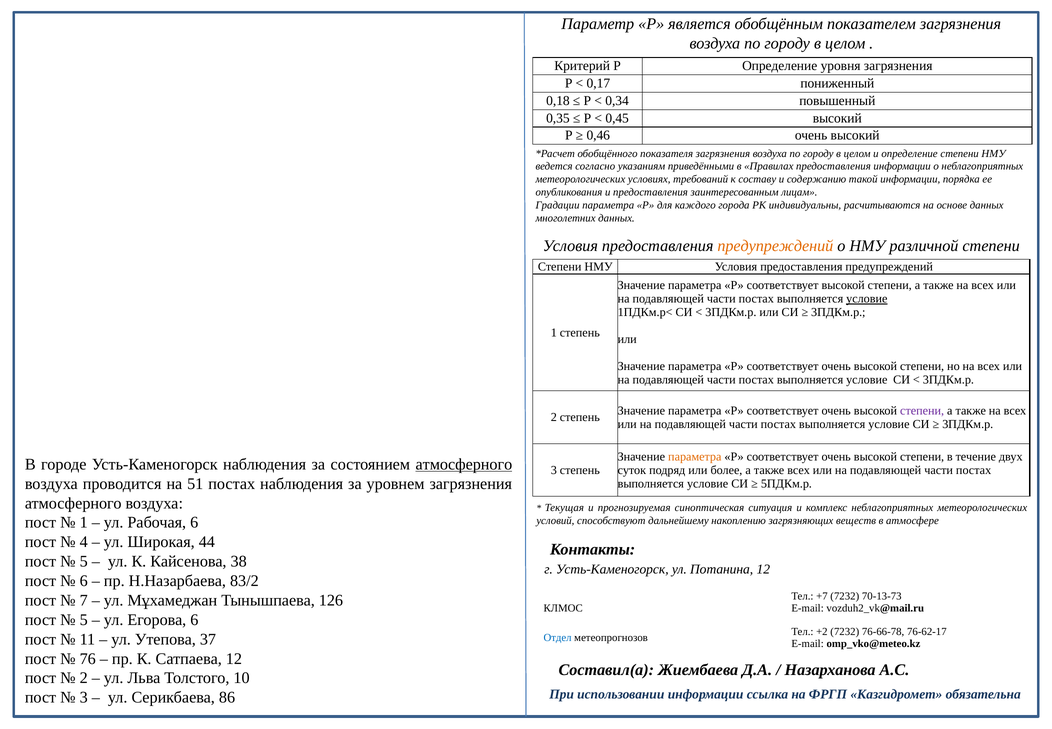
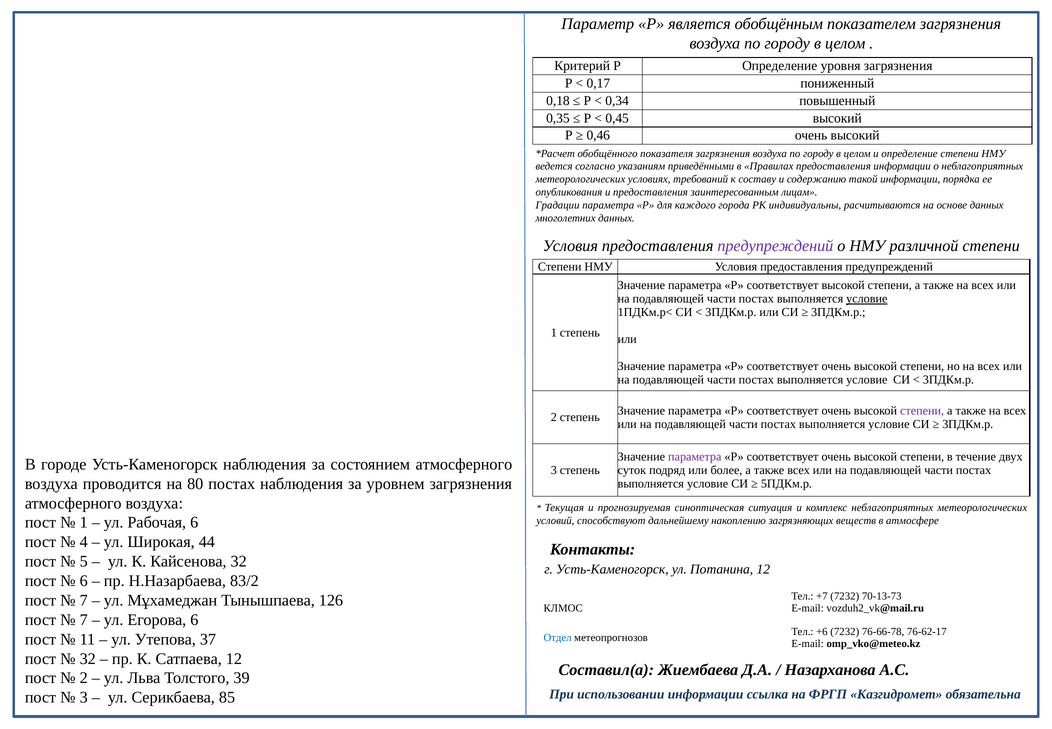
предупреждений colour: orange -> purple (775, 246)
параметра colour: orange -> purple (695, 456)
атмосферного underline: present -> none (464, 464)
51: 51 -> 80 (195, 483)
Кайсенова 38: 38 -> 32 (239, 561)
5: 5 -> 7 (84, 619)
+2: +2 -> +6 (822, 631)
76: 76 -> 32 (88, 658)
10: 10 -> 39 (242, 677)
86: 86 -> 85 (227, 697)
